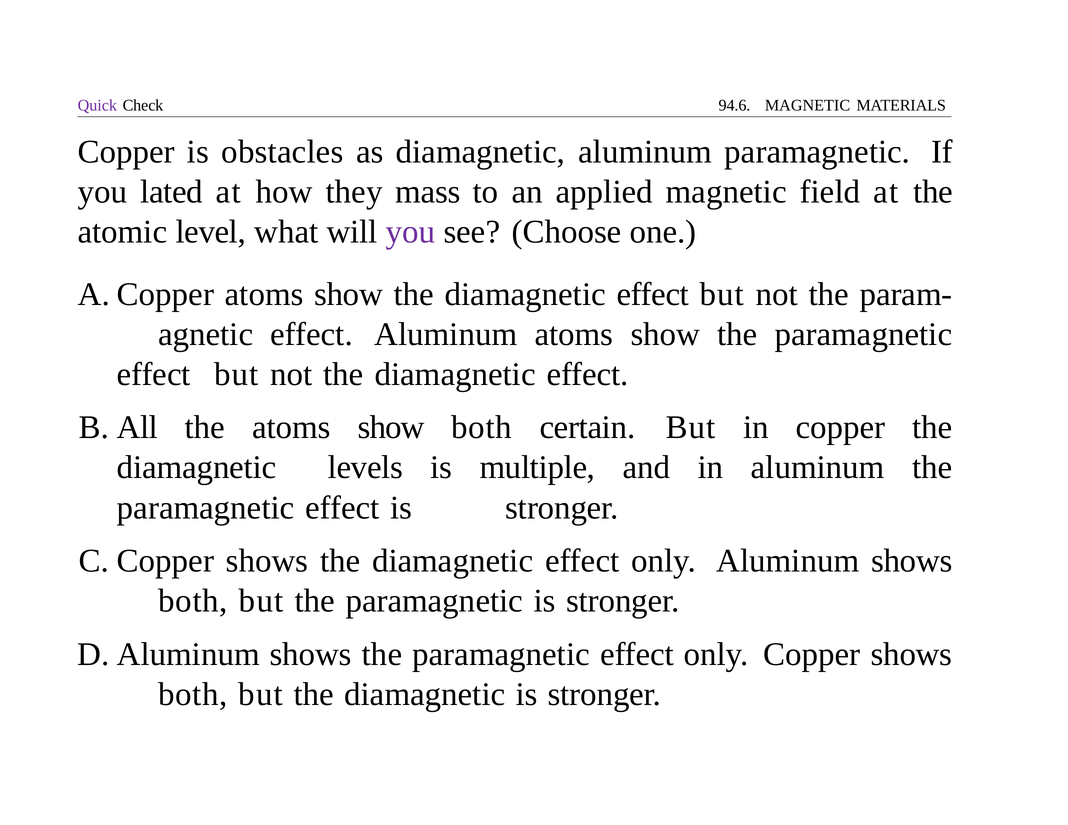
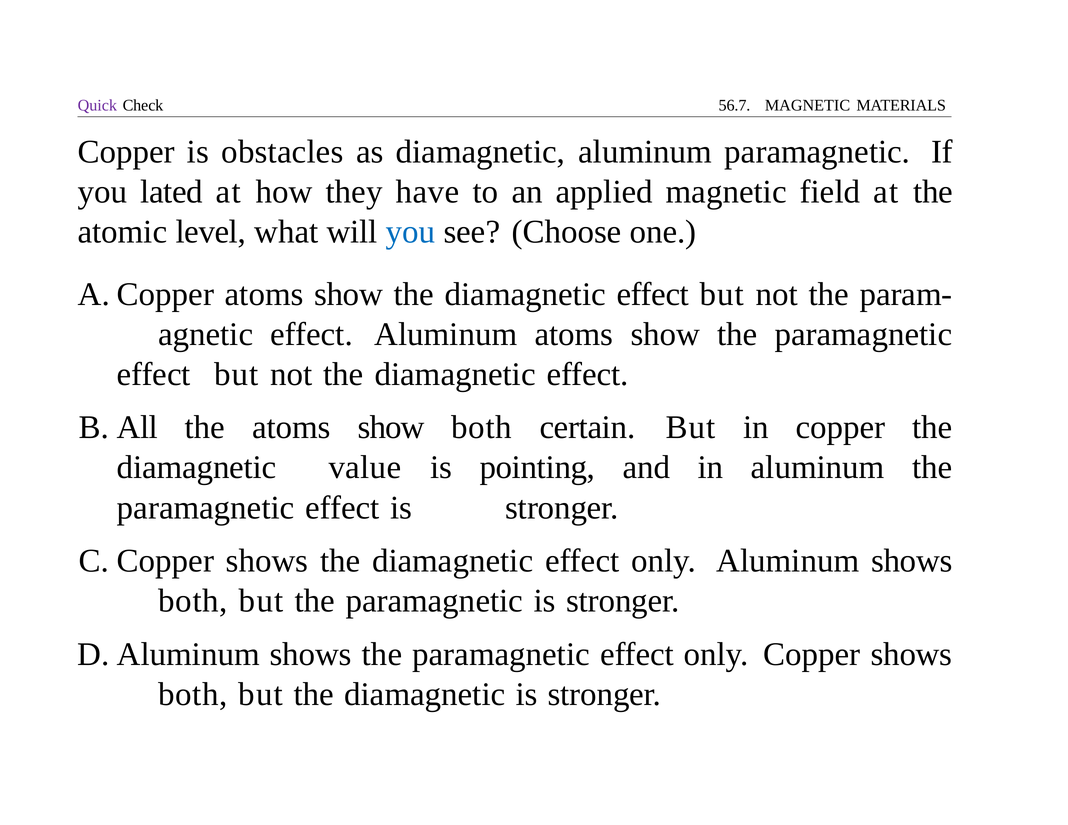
94.6: 94.6 -> 56.7 (734, 105)
mass: mass -> have (428, 192)
you colour: purple -> blue (410, 232)
levels: levels -> value (365, 468)
multiple: multiple -> pointing (537, 468)
